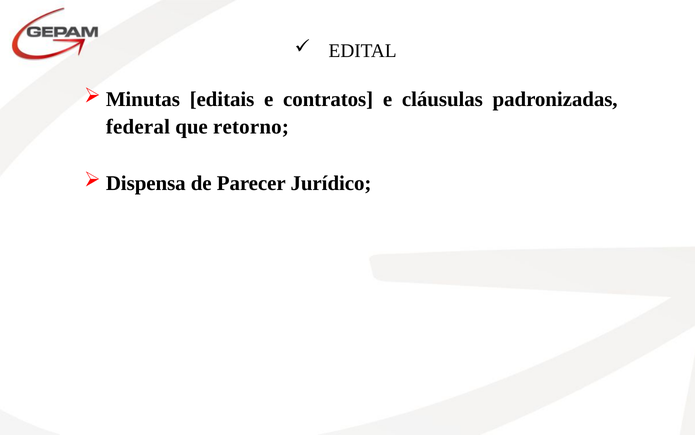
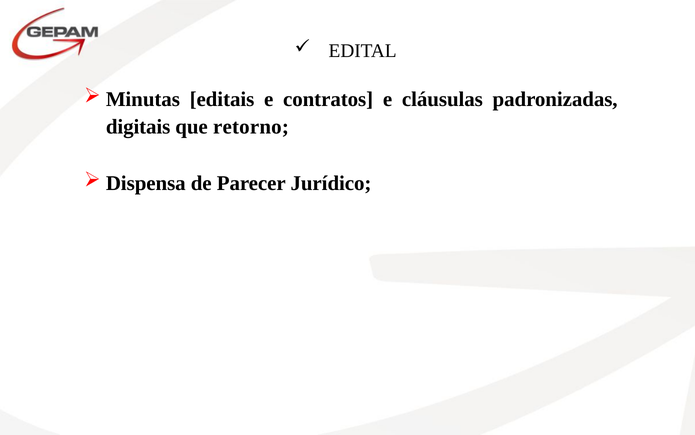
federal: federal -> digitais (138, 127)
